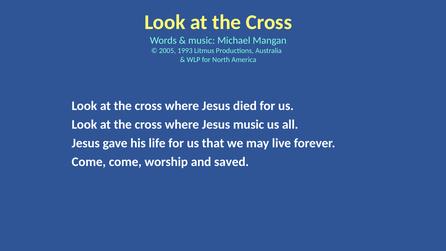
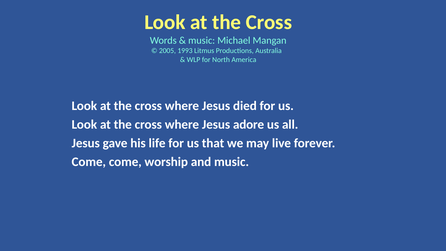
Jesus music: music -> adore (249, 125)
and saved: saved -> music (232, 162)
